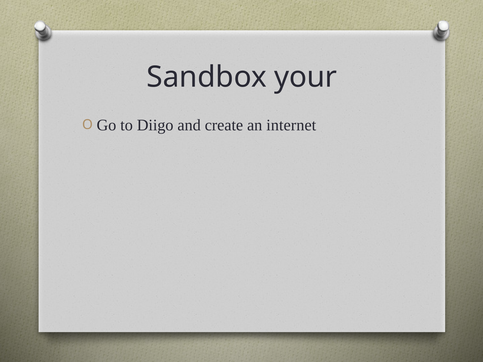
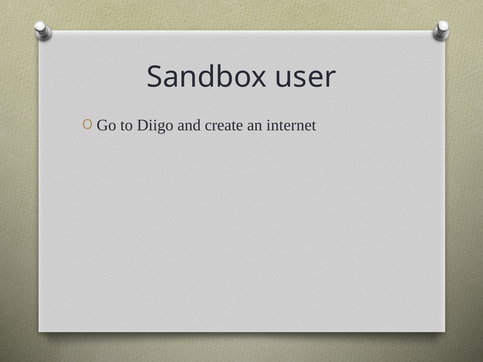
your: your -> user (305, 77)
